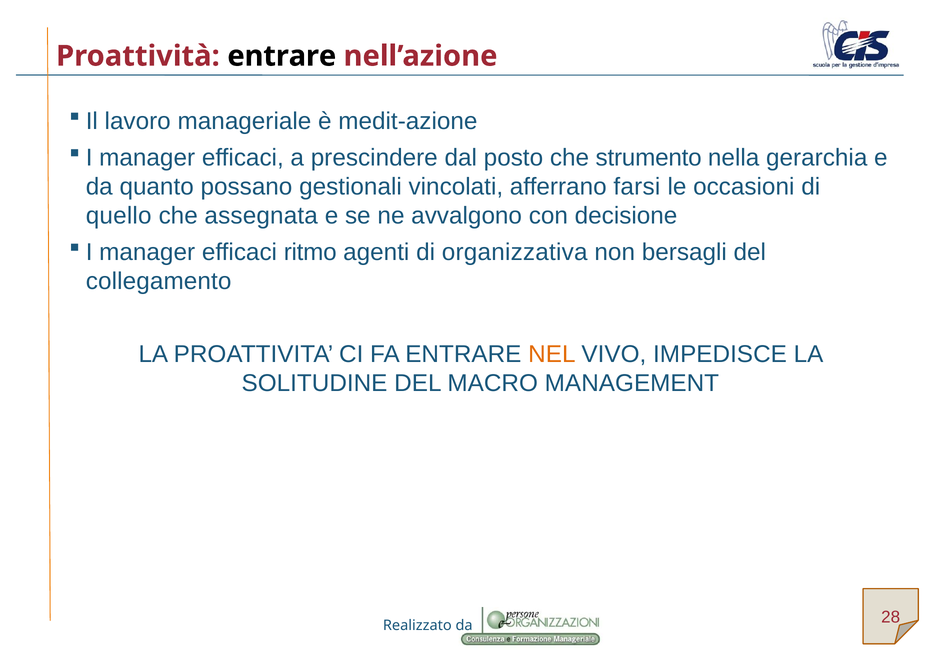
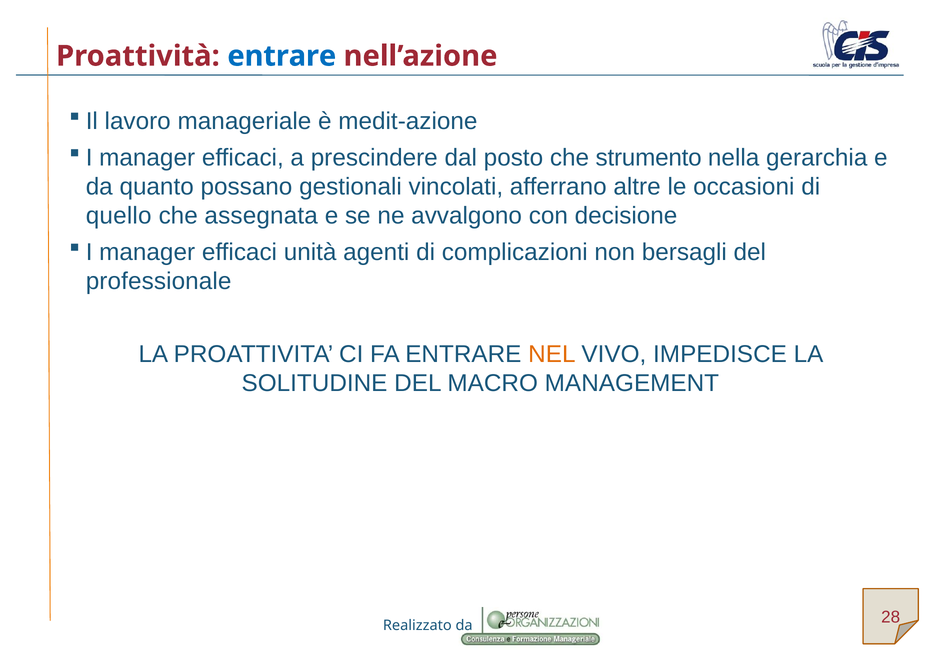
entrare colour: black -> blue (282, 56)
farsi: farsi -> altre (637, 187)
ritmo: ritmo -> unità (310, 252)
organizzativa: organizzativa -> complicazioni (515, 252)
collegamento: collegamento -> professionale (159, 282)
